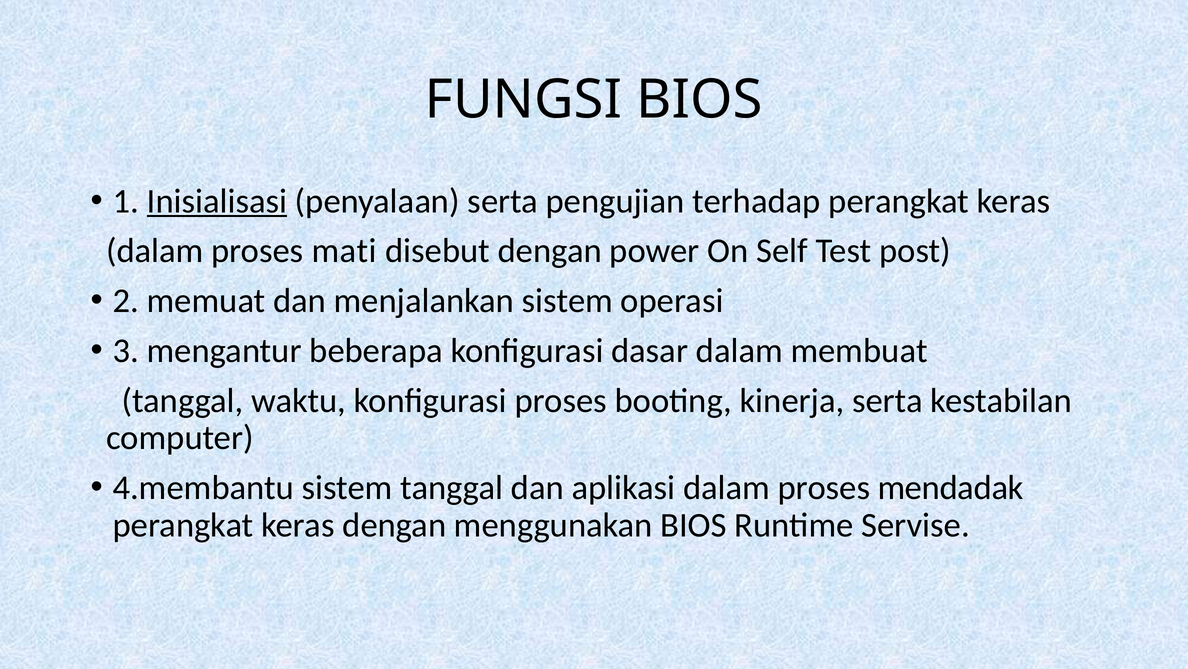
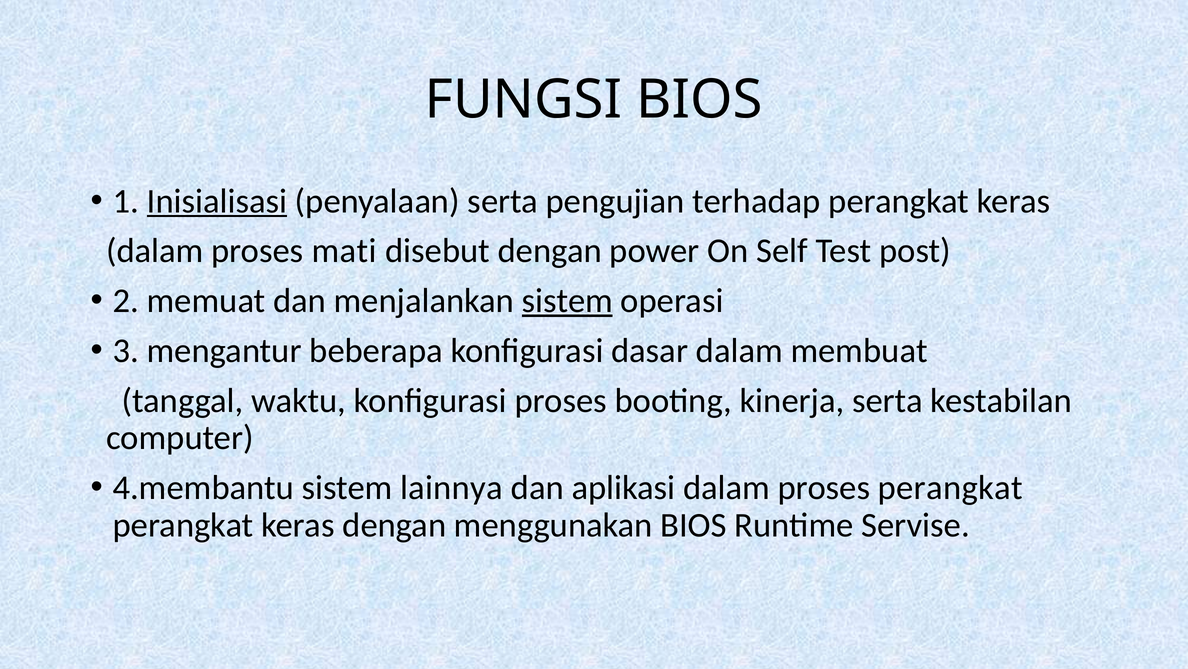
sistem underline: none -> present (567, 300)
sistem tanggal: tanggal -> lainnya (452, 487)
proses mendadak: mendadak -> perangkat (950, 487)
